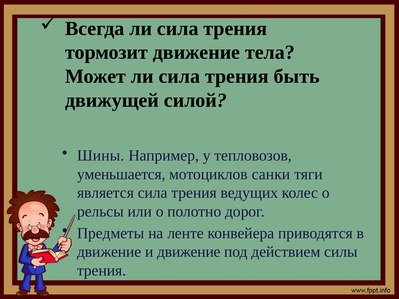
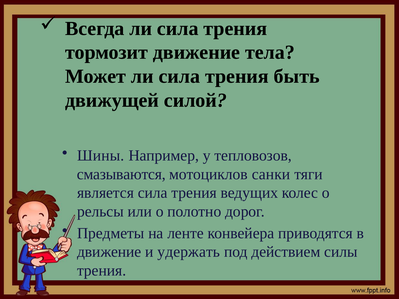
уменьшается: уменьшается -> смазываются (121, 174)
и движение: движение -> удержать (189, 252)
